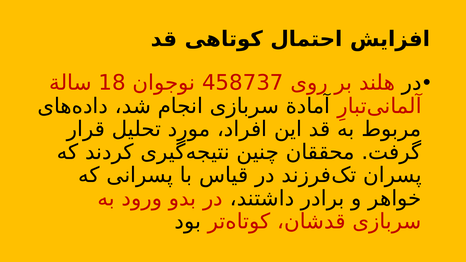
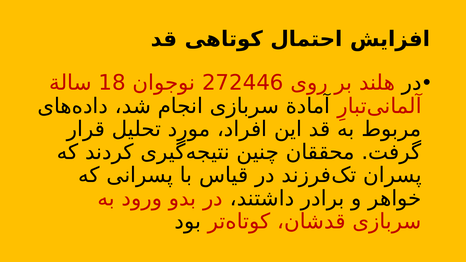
458737: 458737 -> 272446 (243, 83)
